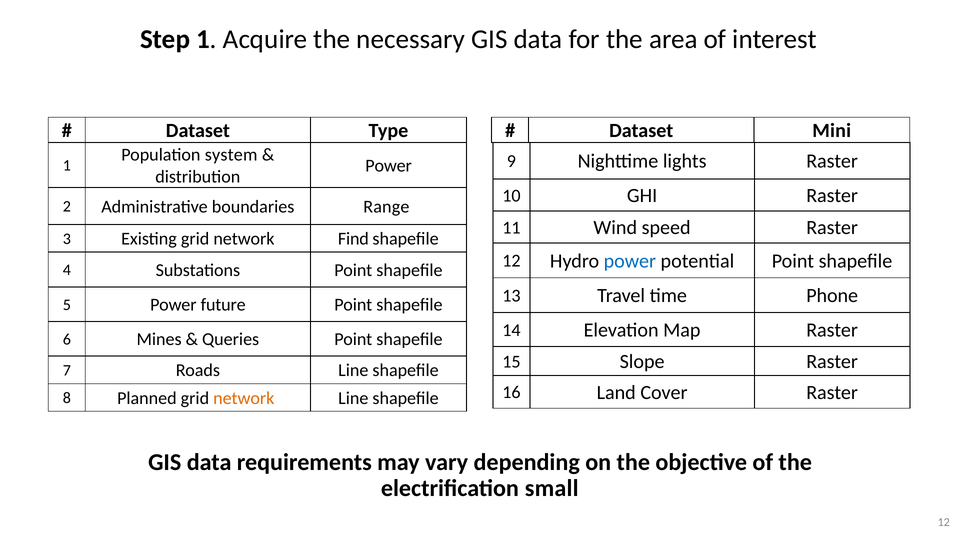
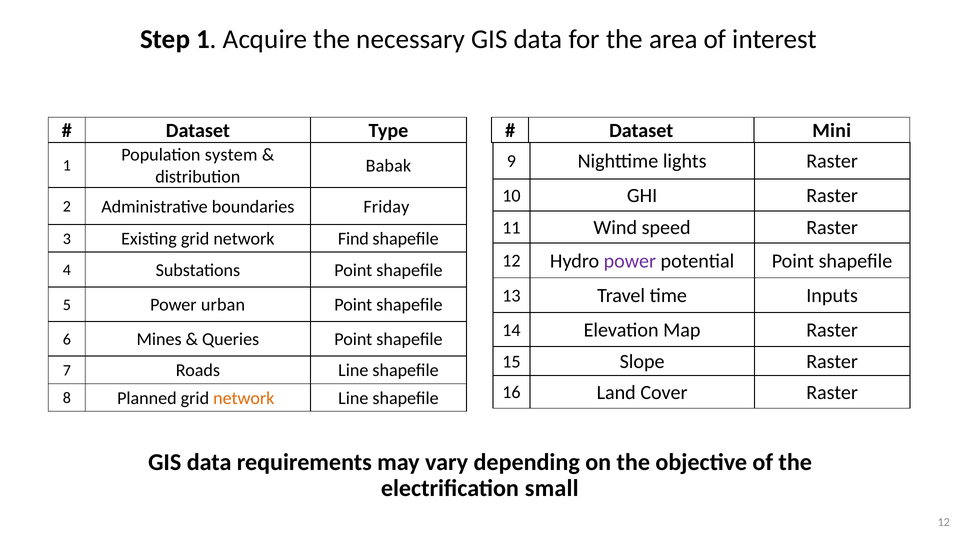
Power: Power -> Babak (388, 165)
Range: Range -> Friday (386, 206)
power colour: blue -> purple (630, 261)
Phone: Phone -> Inputs (832, 295)
future: future -> urban (223, 304)
